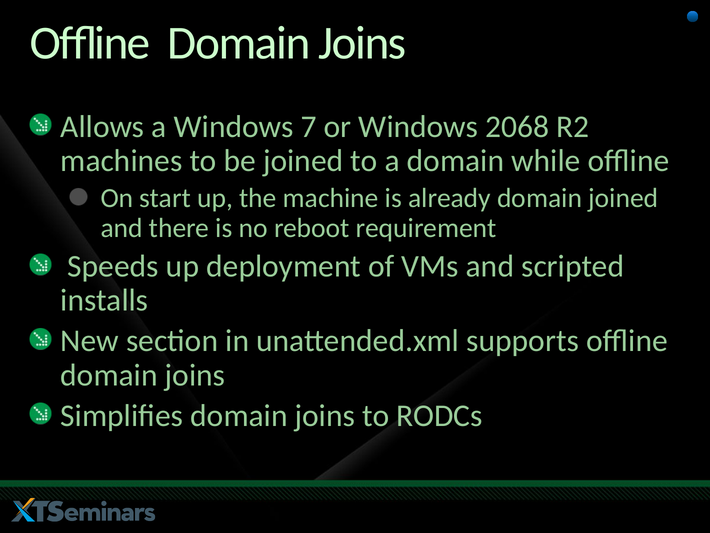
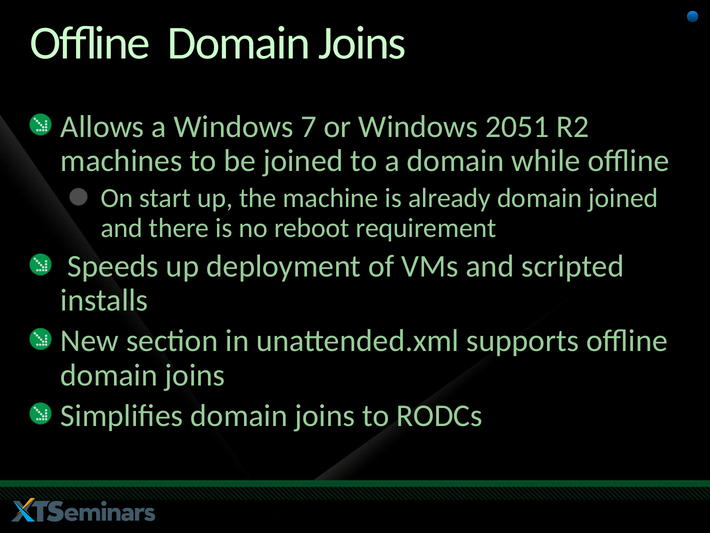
2068: 2068 -> 2051 (517, 126)
